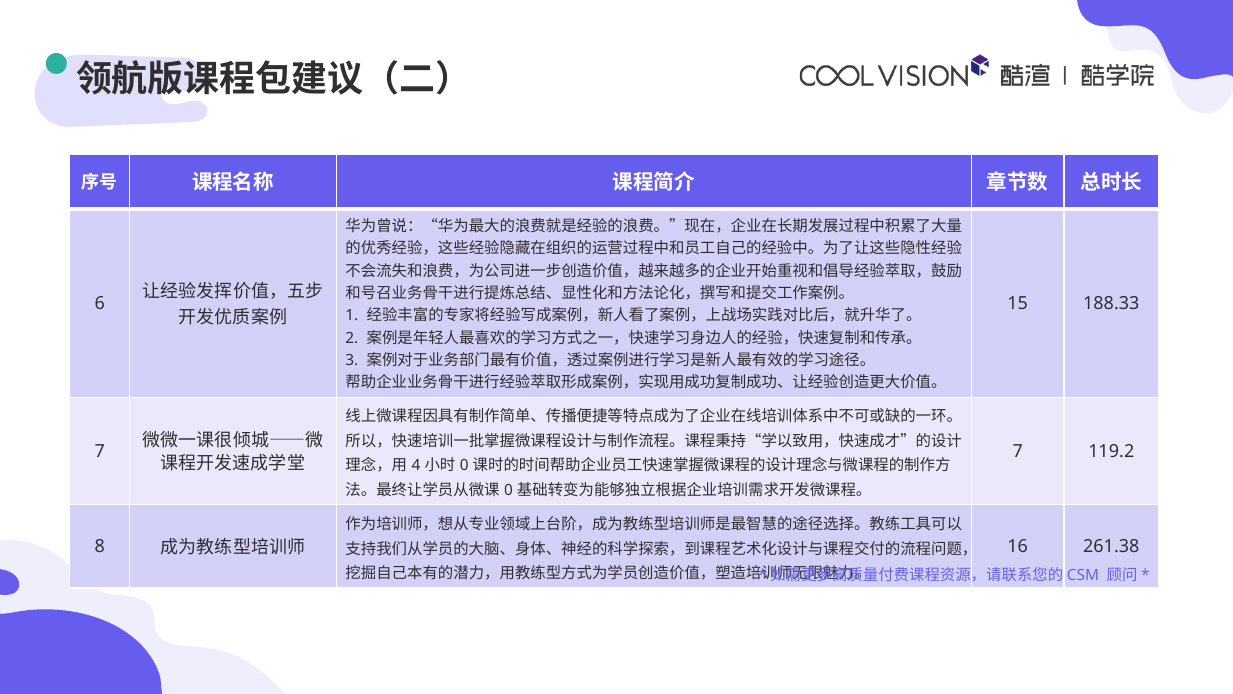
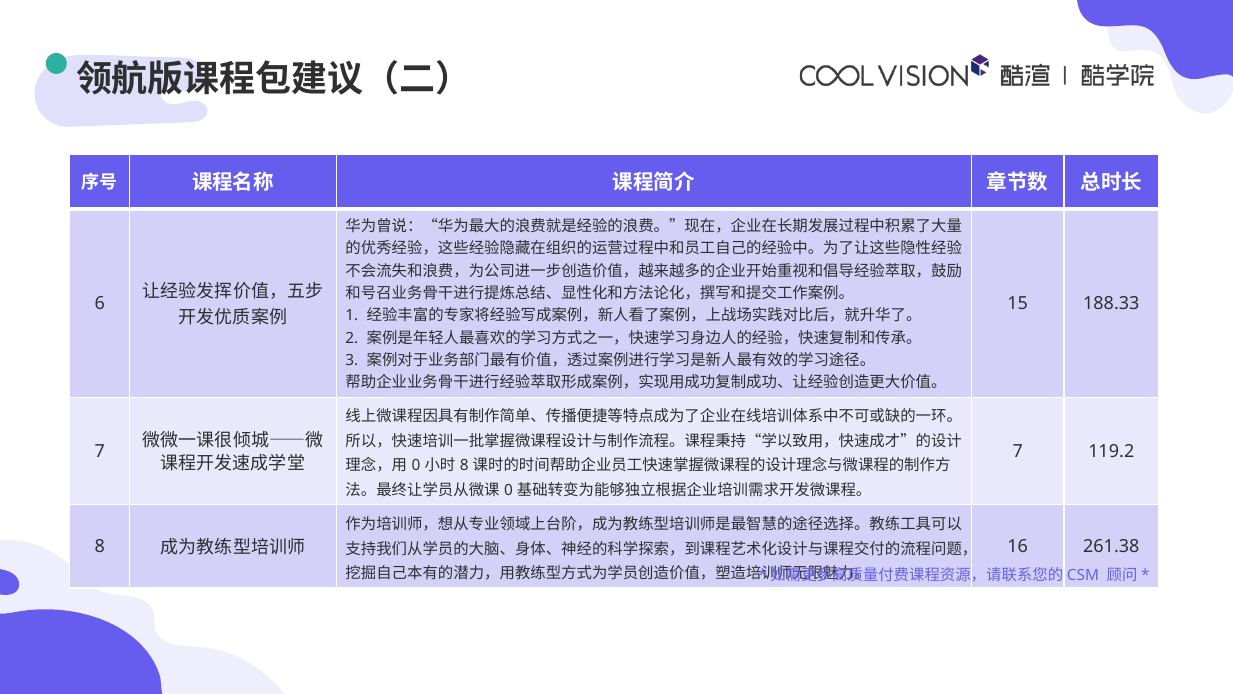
4: 4 -> 0 (416, 466)
0: 0 -> 8 (464, 466)
